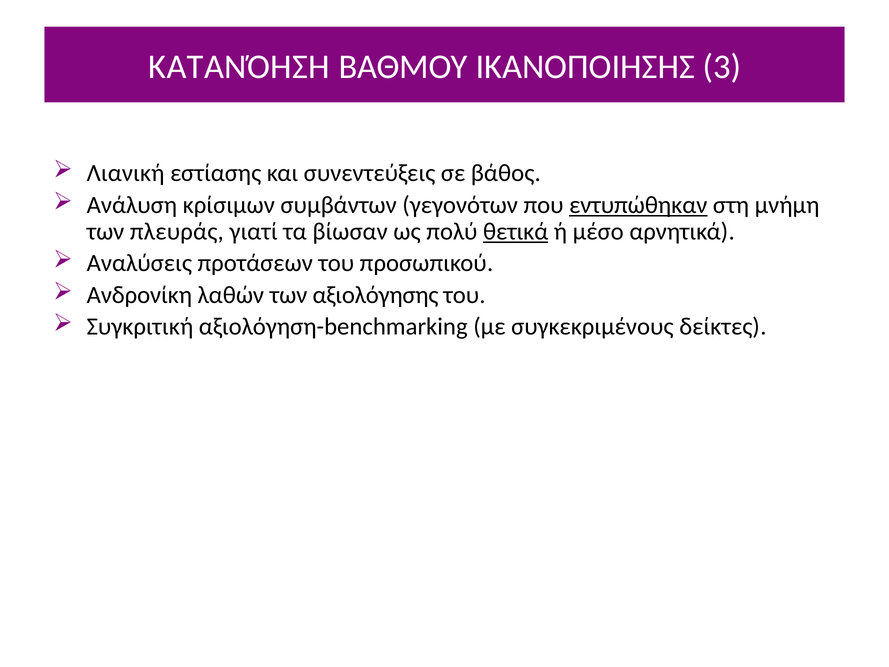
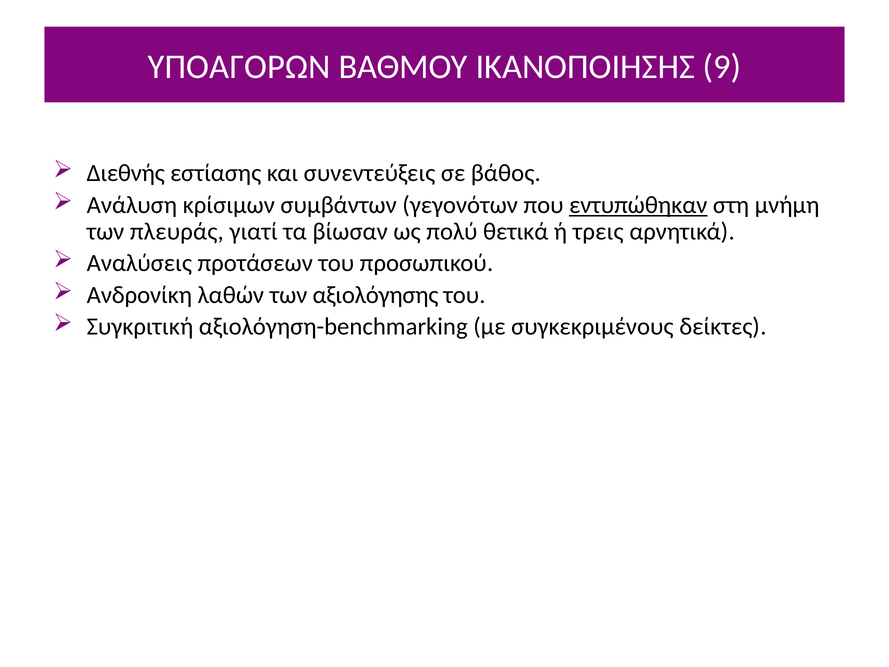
ΚΑΤΑΝΌΗΣΗ: ΚΑΤΑΝΌΗΣΗ -> ΥΠΟΑΓΟΡΩΝ (239, 67)
3: 3 -> 9 (722, 67)
Λιανική: Λιανική -> Διεθνής (126, 173)
θετικά underline: present -> none (516, 232)
μέσο: μέσο -> τρεις (598, 232)
